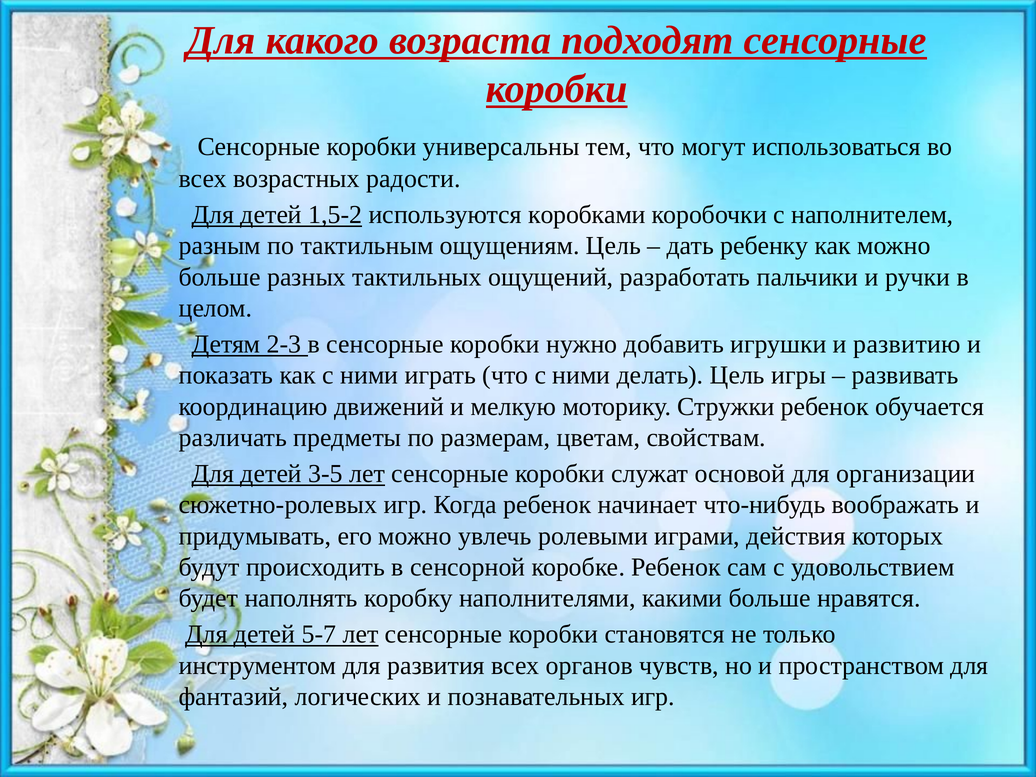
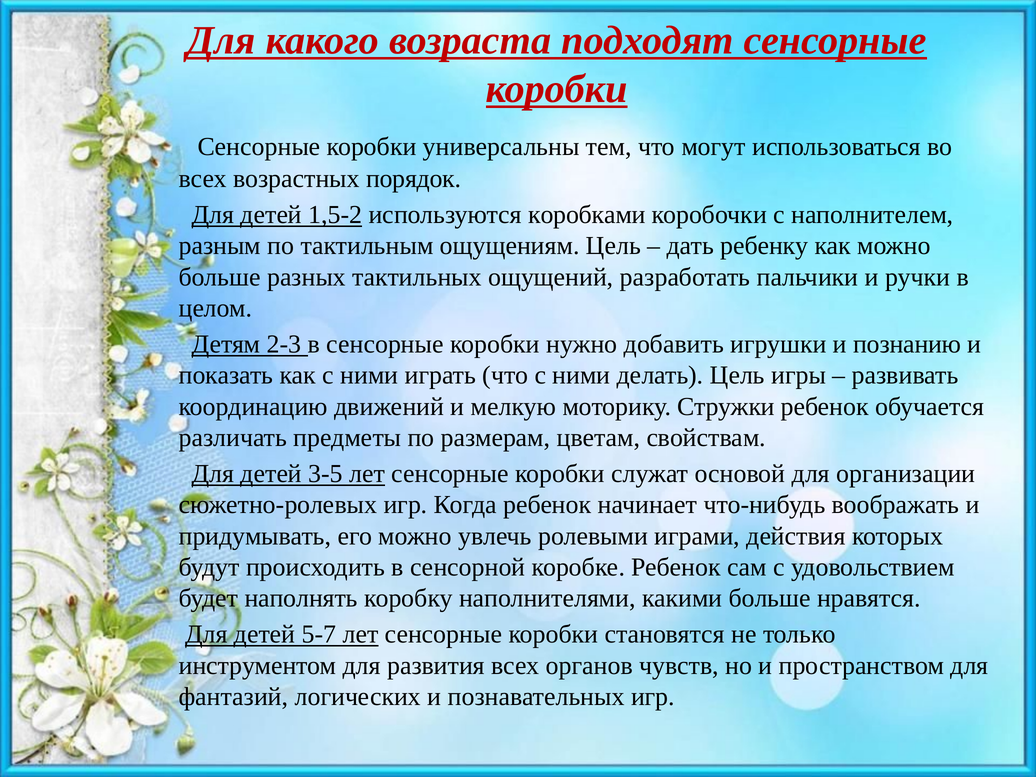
радости: радости -> порядок (414, 179)
развитию: развитию -> познанию (907, 344)
